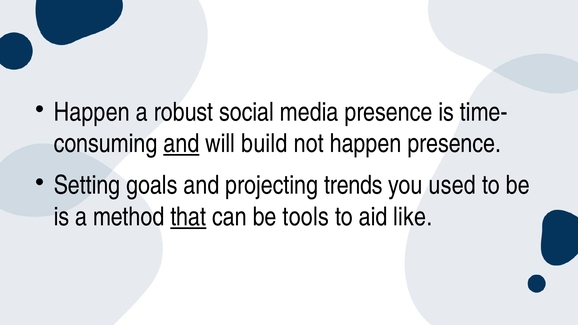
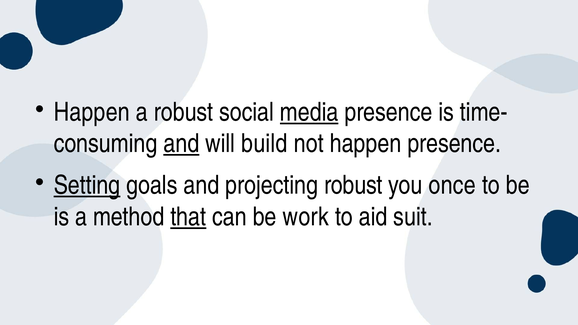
media underline: none -> present (309, 112)
Setting underline: none -> present (87, 185)
projecting trends: trends -> robust (353, 185)
used: used -> once (452, 185)
tools: tools -> work (306, 217)
like: like -> suit (413, 217)
